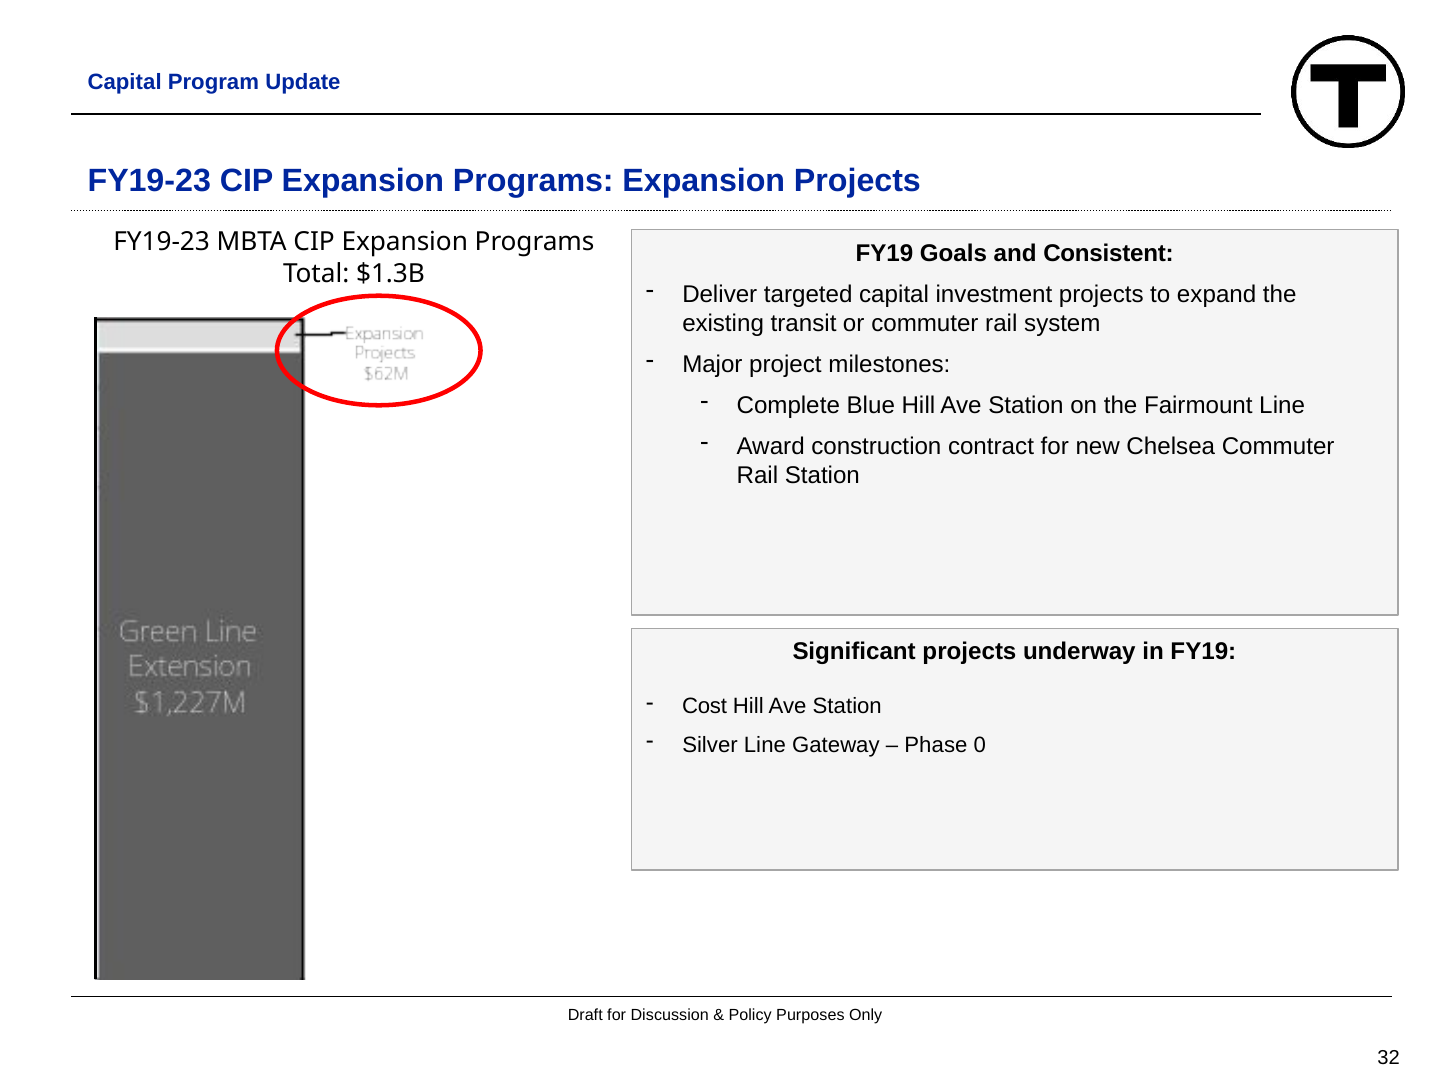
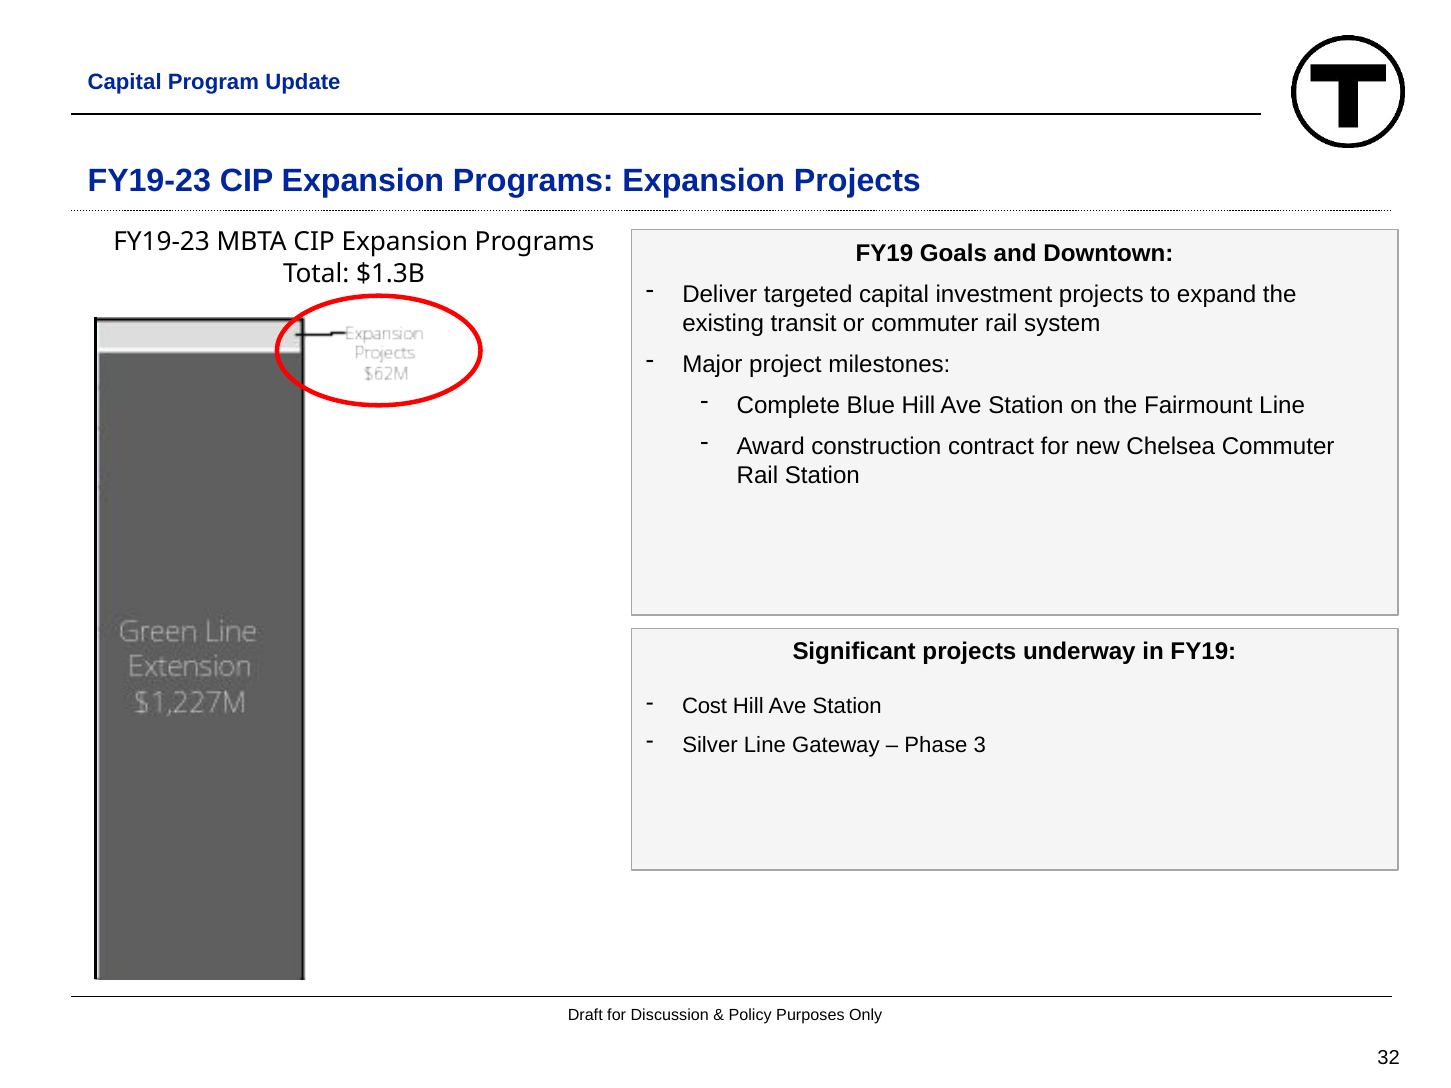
Consistent: Consistent -> Downtown (1108, 253)
0: 0 -> 3 (980, 745)
